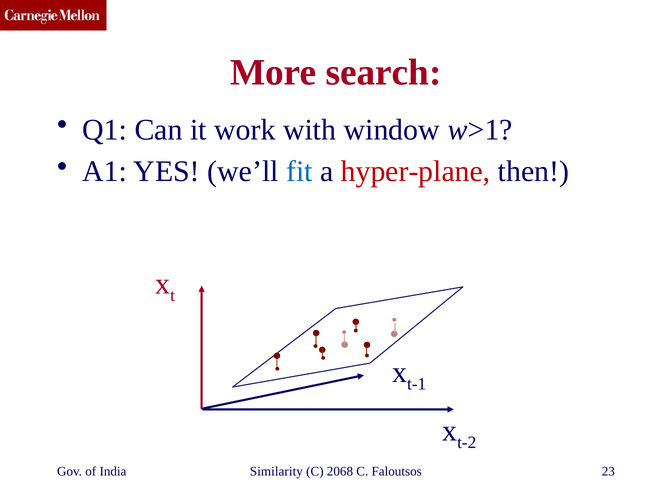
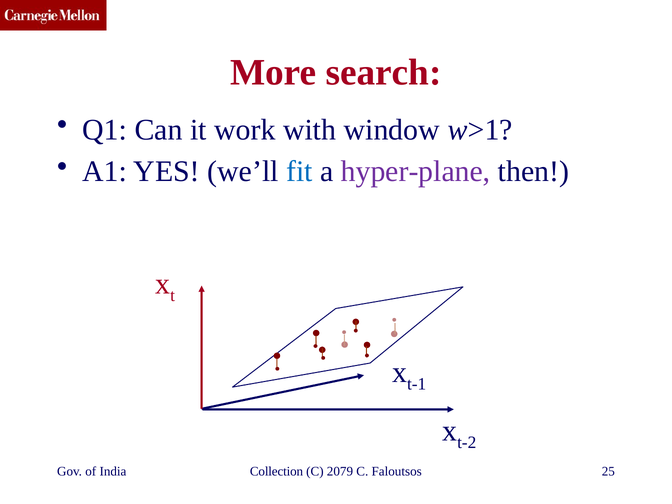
hyper-plane colour: red -> purple (416, 172)
Similarity: Similarity -> Collection (277, 471)
2068: 2068 -> 2079 (340, 471)
23: 23 -> 25 (608, 471)
